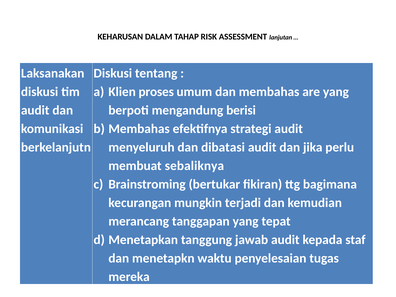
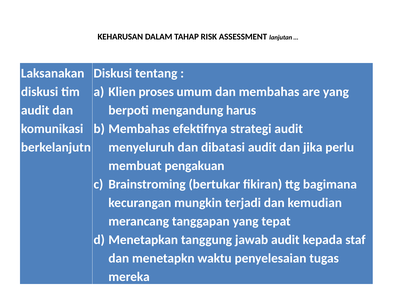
berisi: berisi -> harus (241, 110)
sebaliknya: sebaliknya -> pengakuan (195, 166)
